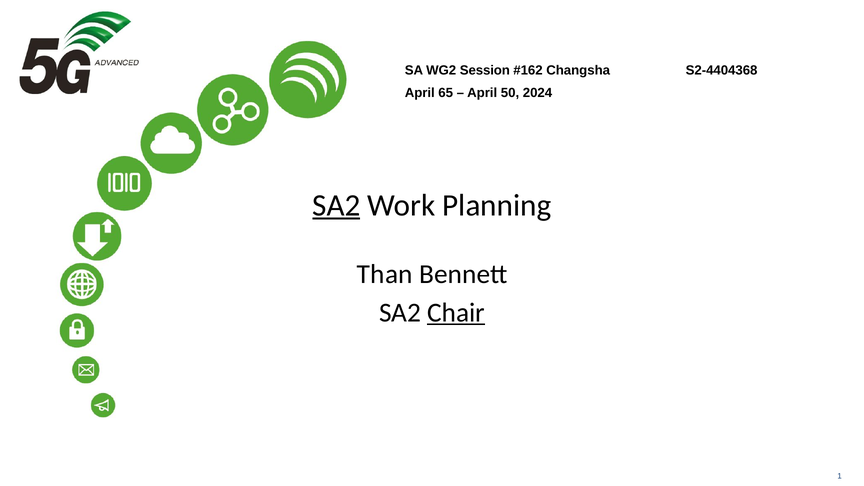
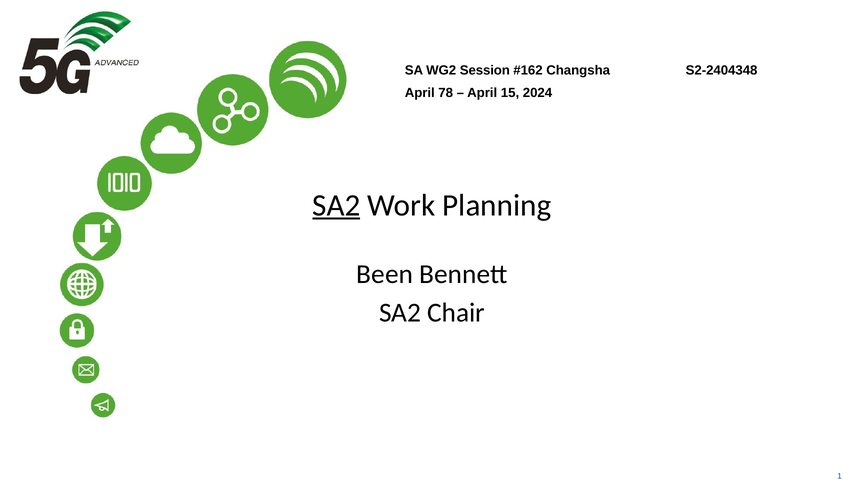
S2-4404368: S2-4404368 -> S2-2404348 (722, 70)
65: 65 -> 78 (446, 93)
50: 50 -> 15 (510, 93)
Than: Than -> Been (385, 274)
Chair underline: present -> none (456, 313)
